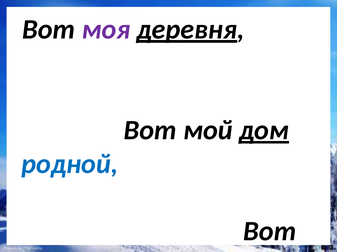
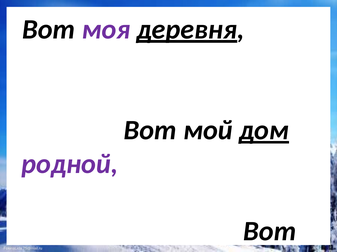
родной colour: blue -> purple (70, 164)
